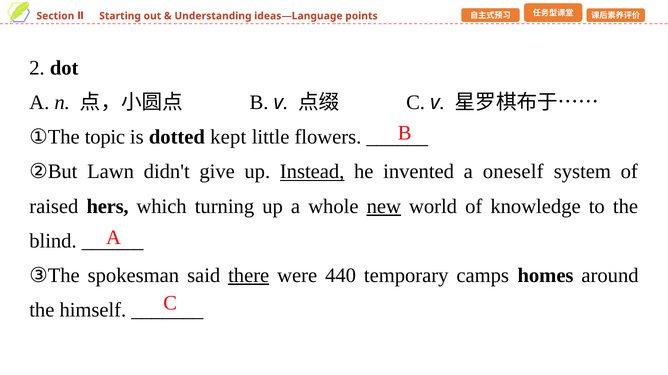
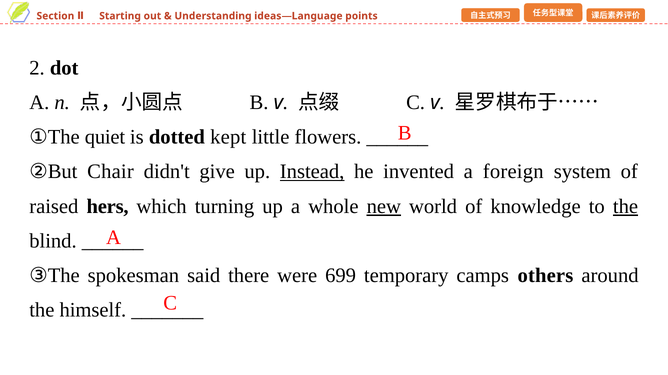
topic: topic -> quiet (105, 137)
Lawn: Lawn -> Chair (110, 172)
oneself: oneself -> foreign (513, 172)
the underline: none -> present (626, 207)
there underline: present -> none (249, 276)
440: 440 -> 699 (341, 276)
homes: homes -> others (545, 276)
